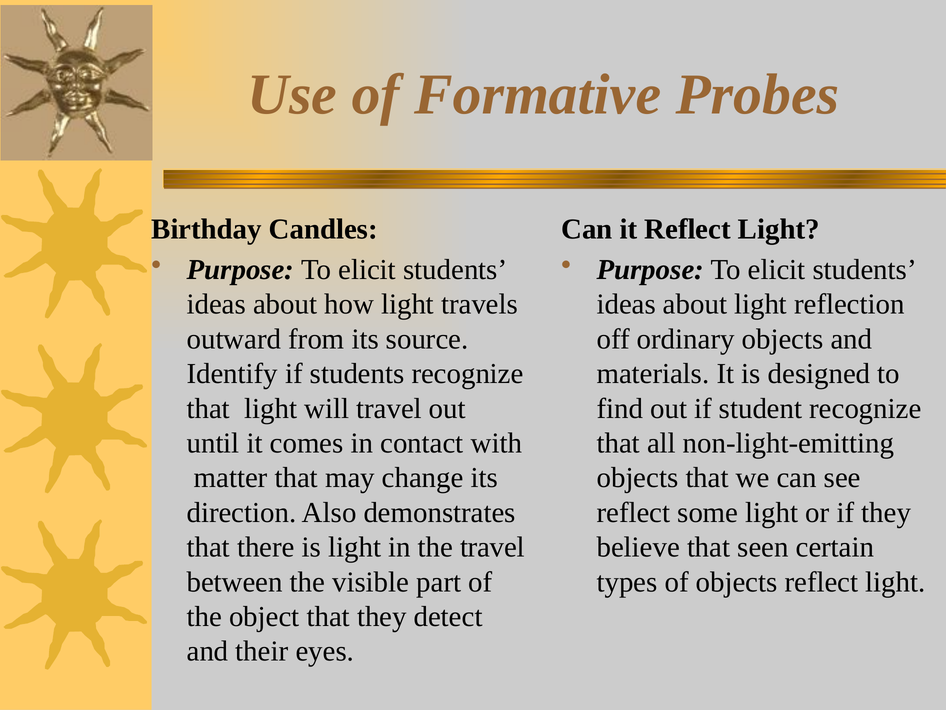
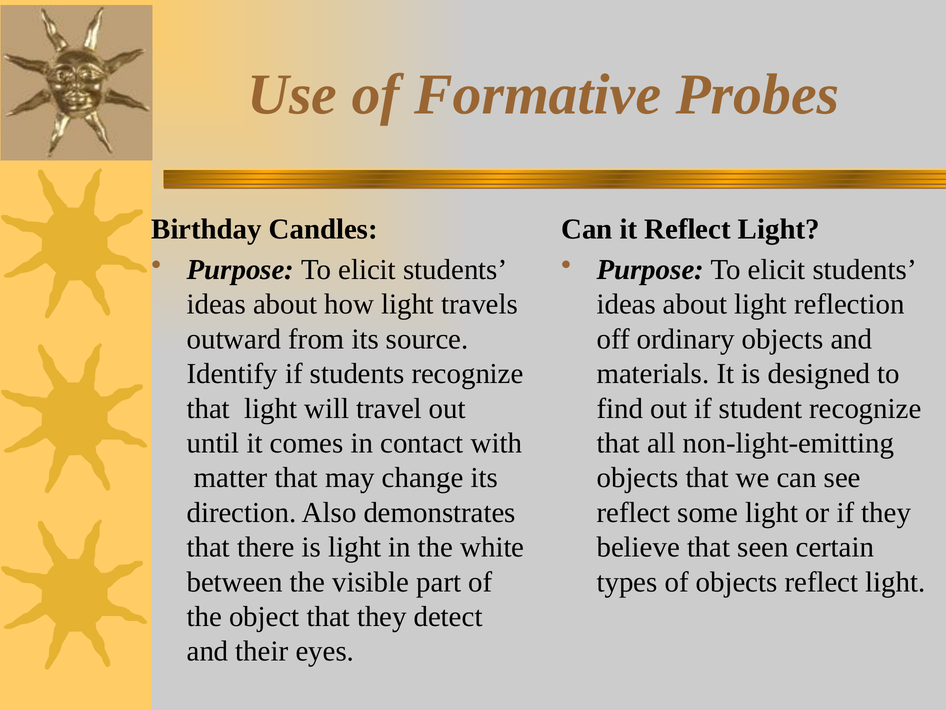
the travel: travel -> white (492, 547)
